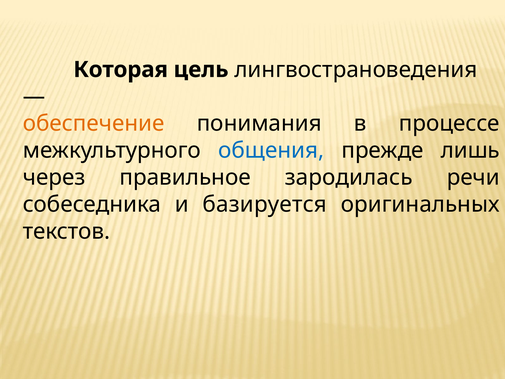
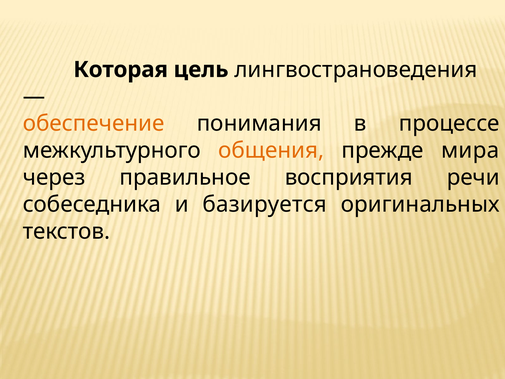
общения colour: blue -> orange (271, 150)
лишь: лишь -> мира (470, 150)
зародилась: зародилась -> восприятия (349, 177)
